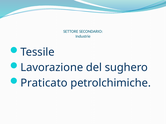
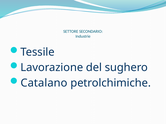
Praticato: Praticato -> Catalano (44, 83)
